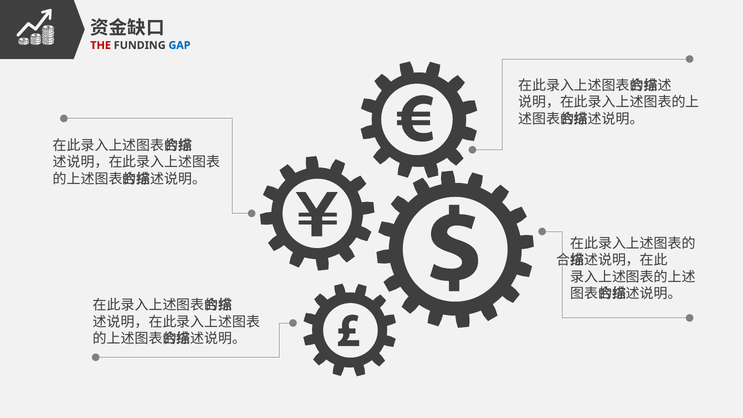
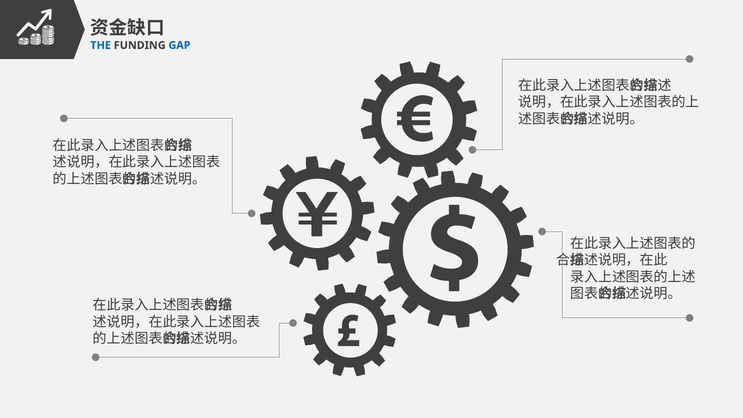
THE colour: red -> blue (101, 45)
